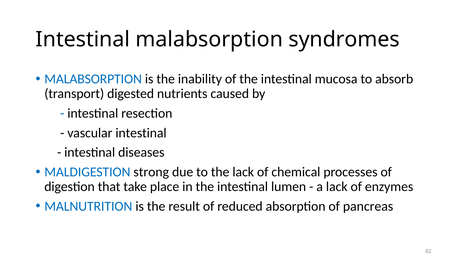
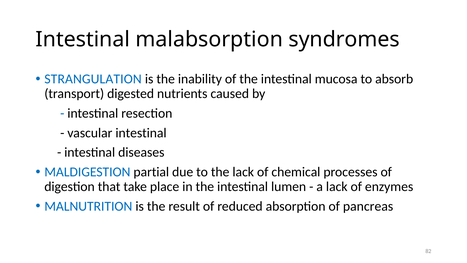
MALABSORPTION: MALABSORPTION -> STRANGULATION (93, 79)
strong: strong -> partial (151, 172)
